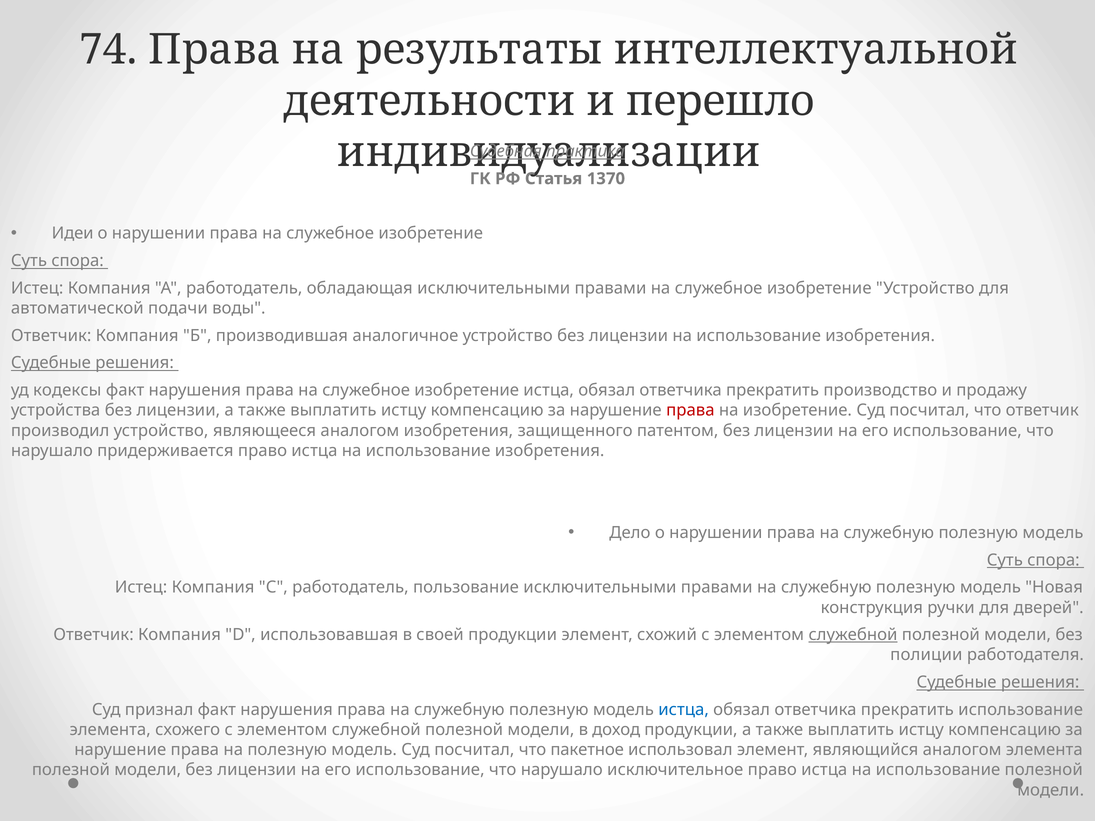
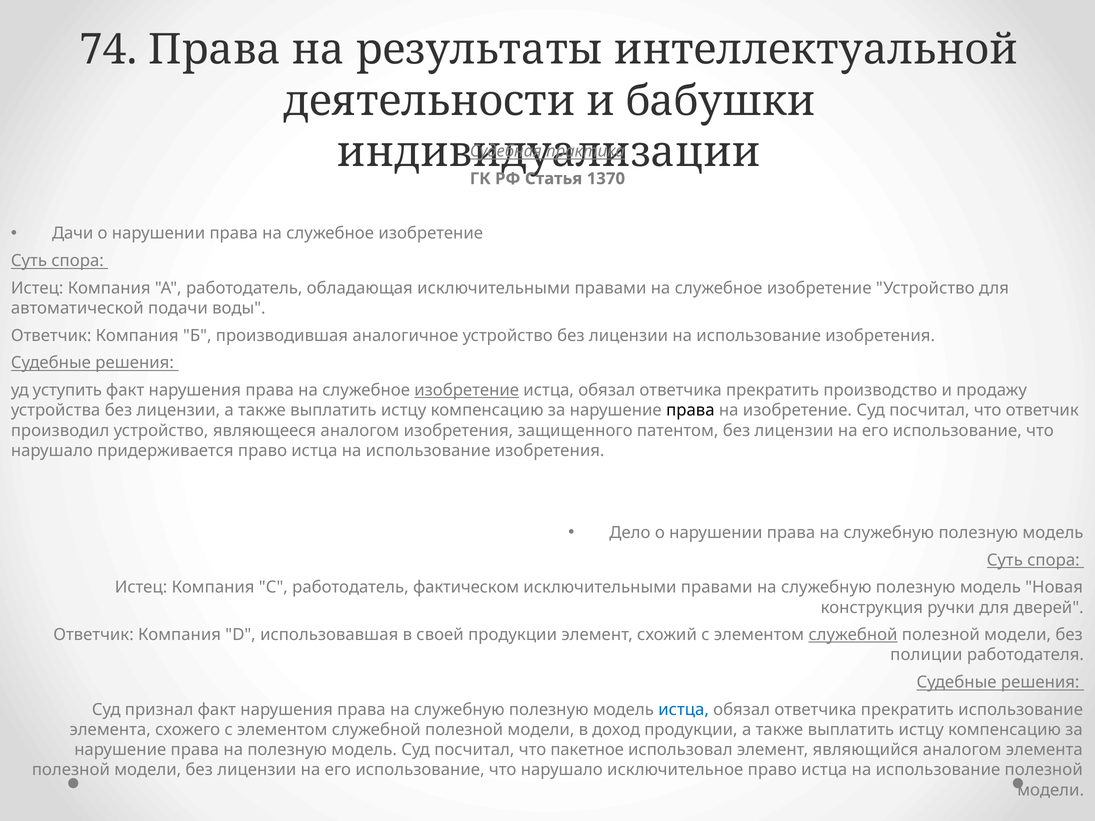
перешло: перешло -> бабушки (720, 101)
Идеи: Идеи -> Дачи (73, 233)
кодексы: кодексы -> уступить (67, 390)
изобретение underline: none -> present (467, 390)
права colour: red -> black (690, 411)
пользование: пользование -> фактическом (466, 588)
